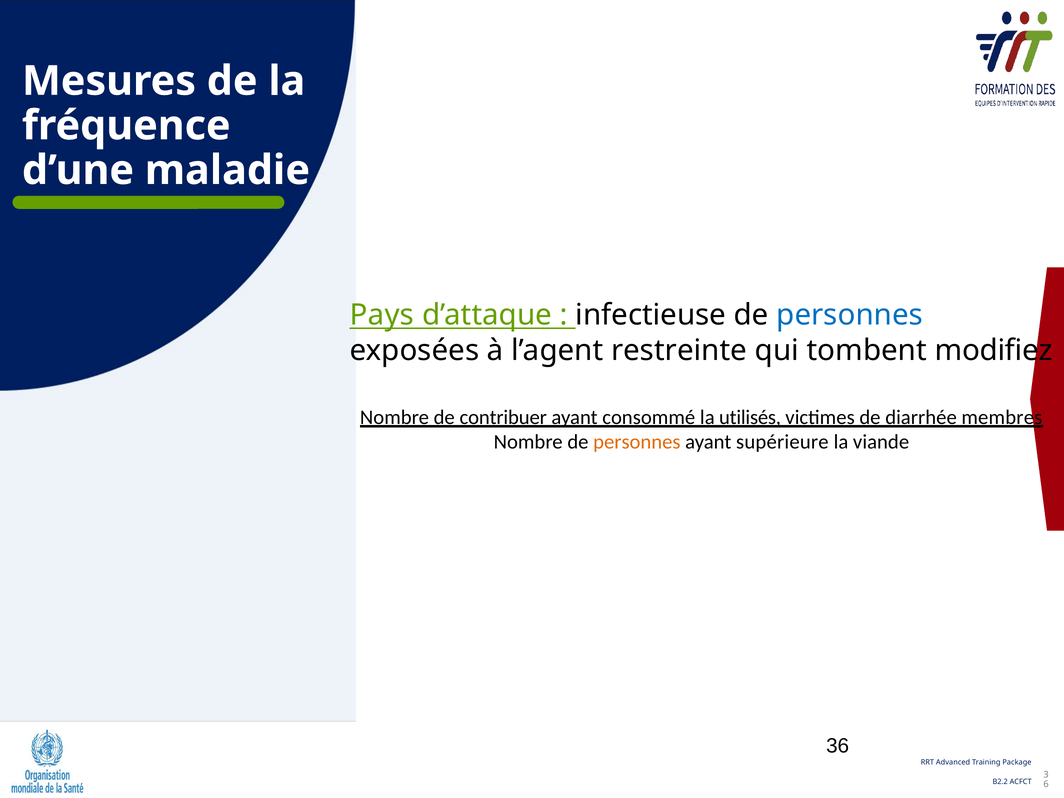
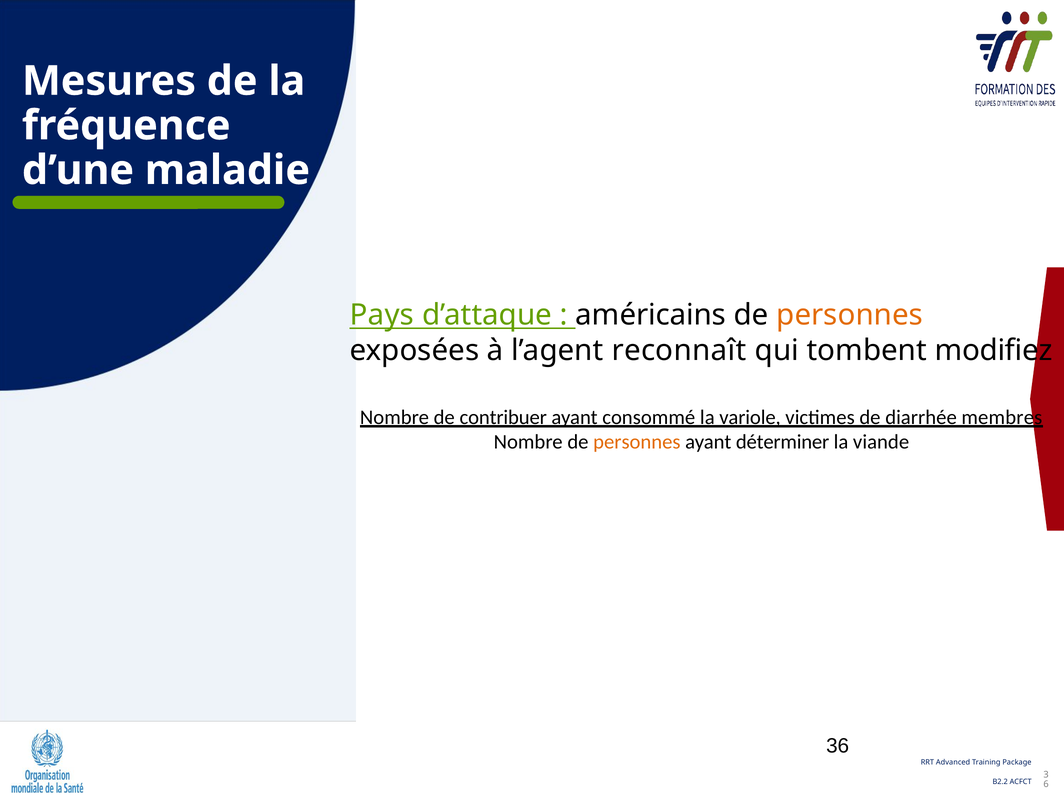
infectieuse: infectieuse -> américains (651, 315)
personnes colour: blue -> orange (850, 315)
restreinte: restreinte -> reconnaît (679, 350)
utilisés: utilisés -> variole (750, 417)
supérieure: supérieure -> déterminer (783, 442)
